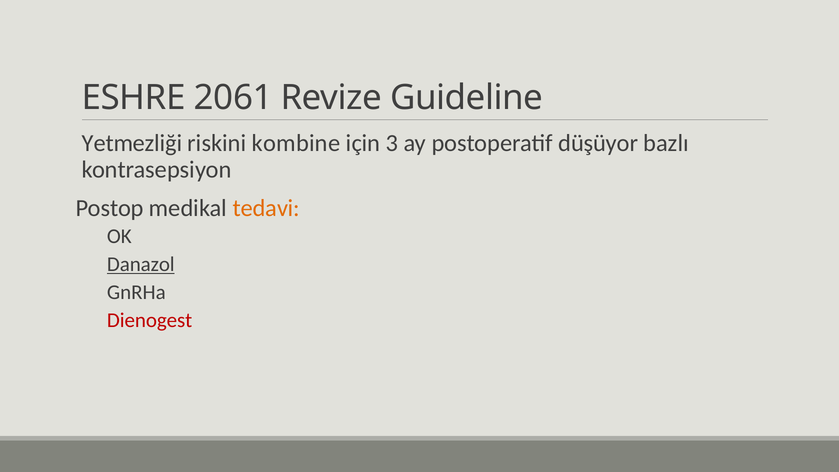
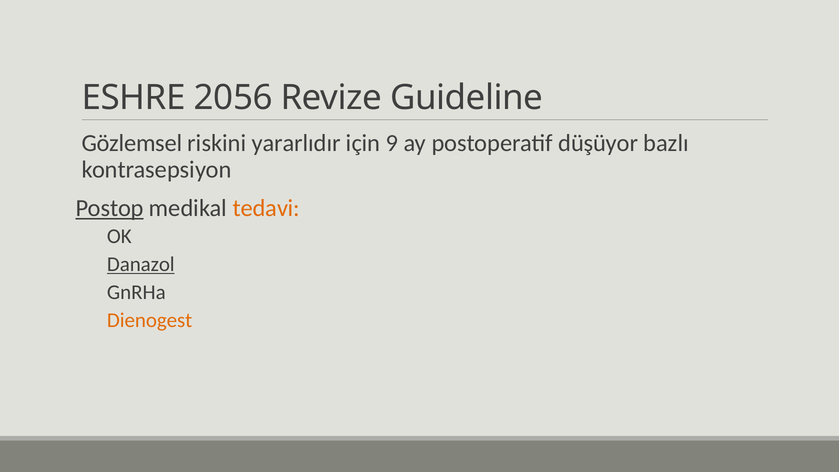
2061: 2061 -> 2056 (233, 98)
Yetmezliği: Yetmezliği -> Gözlemsel (132, 143)
kombine: kombine -> yararlıdır (296, 143)
3: 3 -> 9 (392, 143)
Postop underline: none -> present (110, 208)
Dienogest colour: red -> orange (150, 320)
